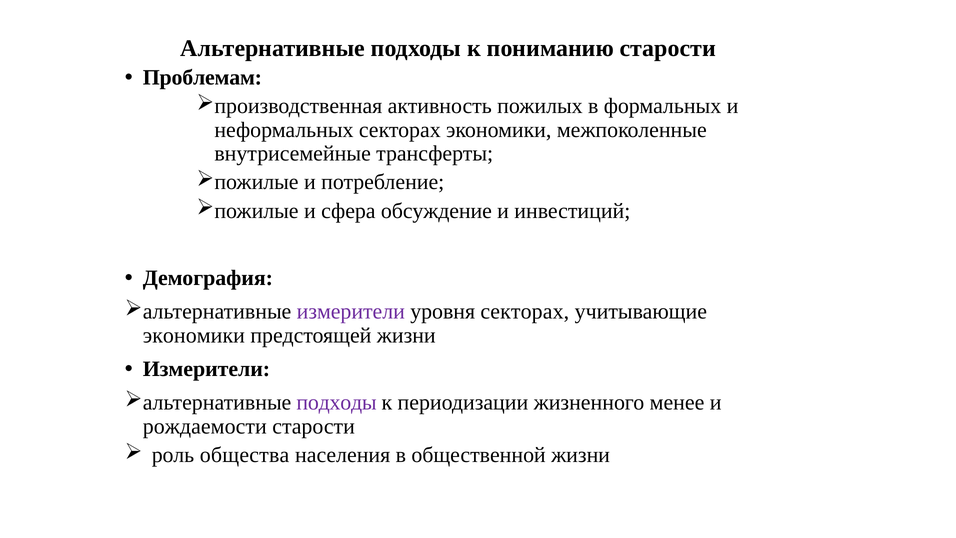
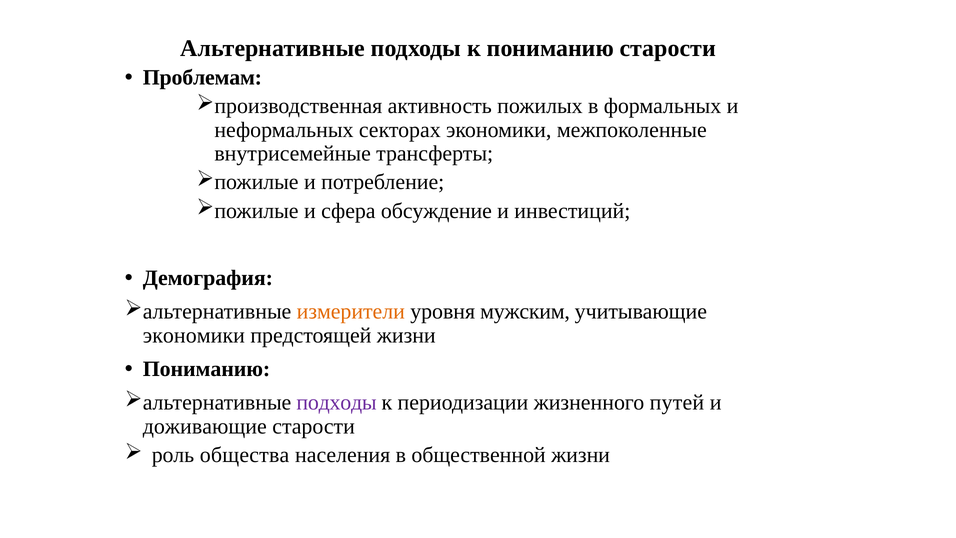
измерители colour: purple -> orange (351, 312)
уровня секторах: секторах -> мужским (525, 312)
Измерители: Измерители -> Пониманию (206, 369)
менее: менее -> путей (677, 402)
рождаемости: рождаемости -> доживающие (205, 426)
